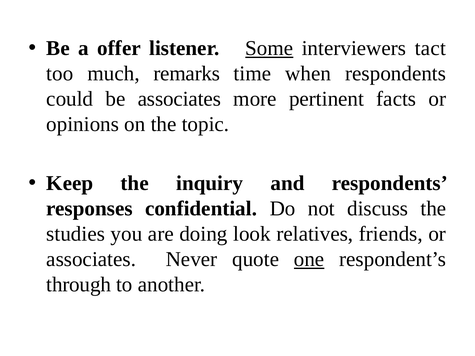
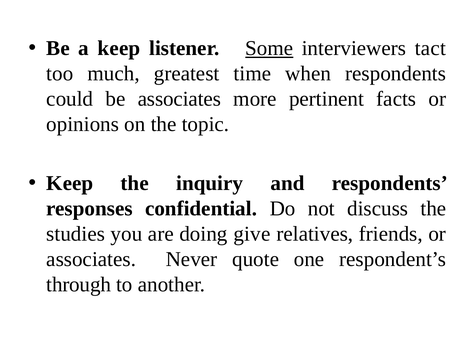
a offer: offer -> keep (119, 48)
remarks: remarks -> greatest (187, 74)
look: look -> give (252, 234)
one underline: present -> none (309, 259)
